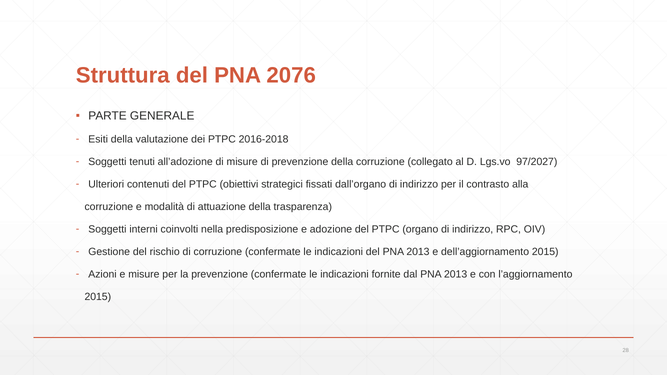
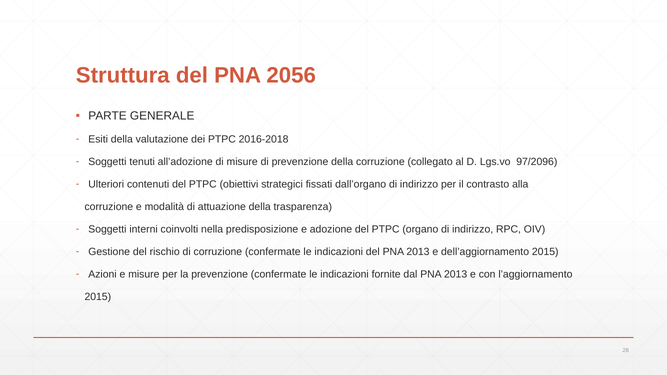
2076: 2076 -> 2056 (291, 75)
97/2027: 97/2027 -> 97/2096 (537, 162)
